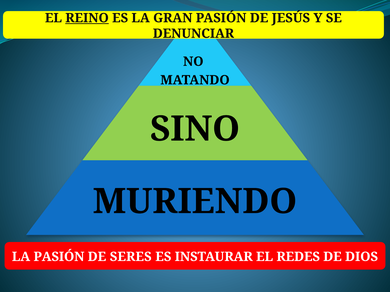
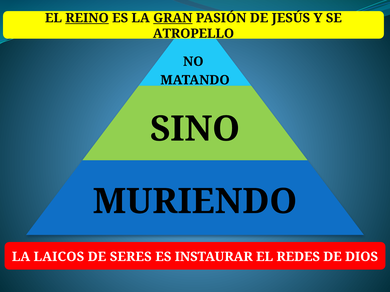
GRAN underline: none -> present (173, 18)
DENUNCIAR: DENUNCIAR -> ATROPELLO (193, 34)
LA PASIÓN: PASIÓN -> LAICOS (59, 257)
